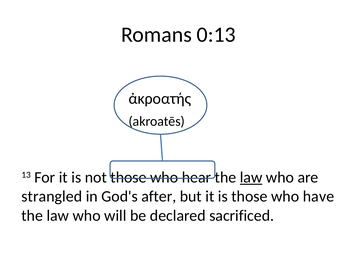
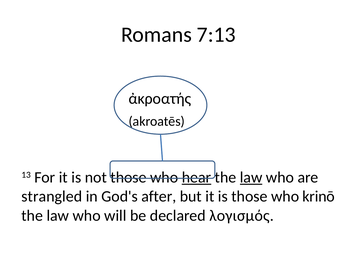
0:13: 0:13 -> 7:13 (216, 35)
hear underline: none -> present (196, 177)
have: have -> krinō (319, 196)
sacrificed: sacrificed -> λογισμός (242, 215)
